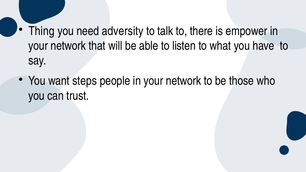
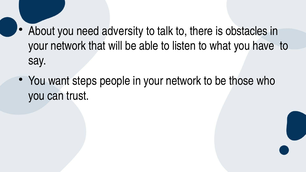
Thing: Thing -> About (42, 31)
empower: empower -> obstacles (247, 31)
